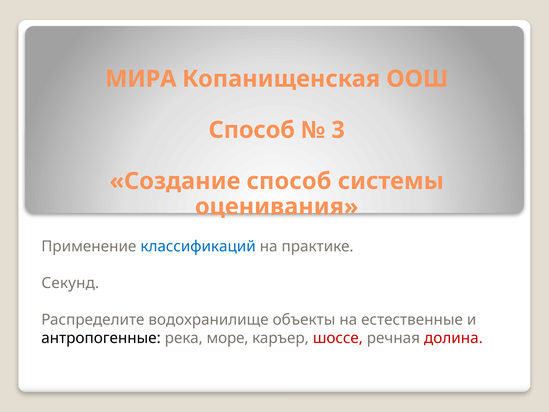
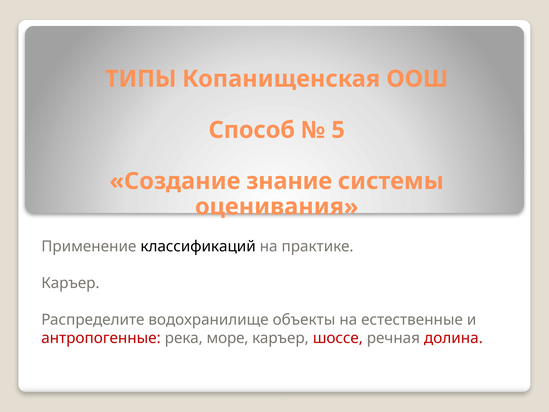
МИРА: МИРА -> ТИПЫ (141, 79)
3: 3 -> 5 (338, 130)
Создание способ: способ -> знание (289, 181)
классификаций colour: blue -> black (198, 246)
Секунд: Секунд -> Каръер (70, 283)
антропогенные colour: black -> red (101, 338)
